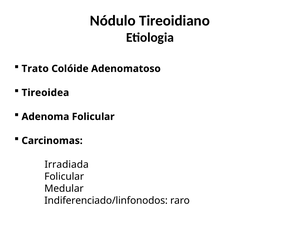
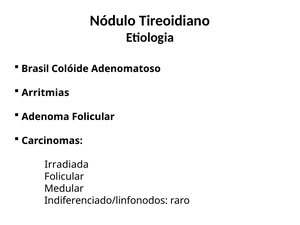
Trato: Trato -> Brasil (35, 69)
Tireoidea: Tireoidea -> Arritmias (45, 93)
